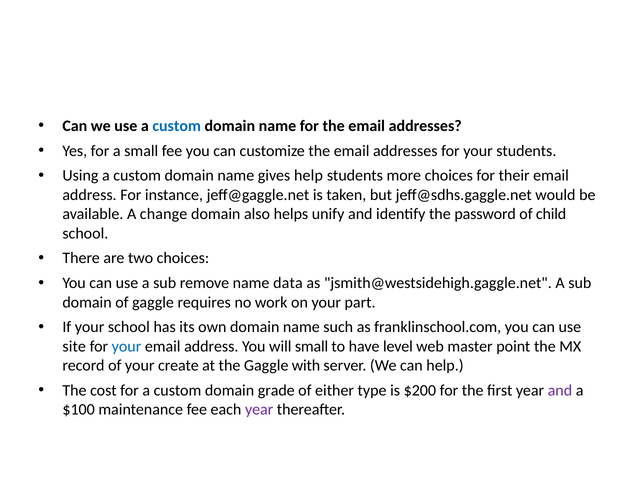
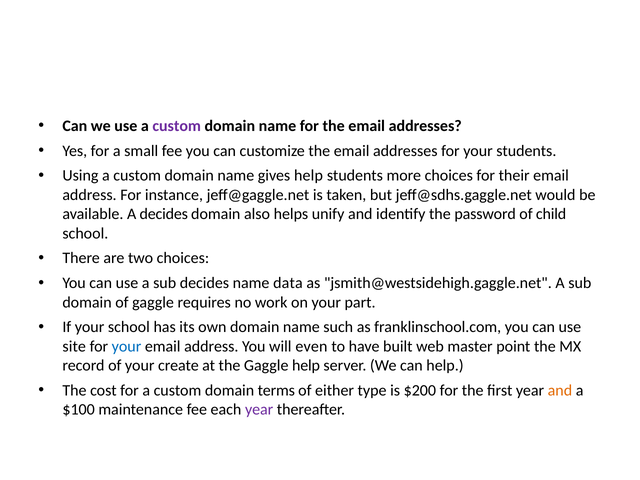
custom colour: blue -> purple (177, 126)
A change: change -> decides (164, 214)
sub remove: remove -> decides (204, 283)
will small: small -> even (311, 346)
level: level -> built (398, 346)
Gaggle with: with -> help (306, 366)
grade: grade -> terms (276, 390)
and colour: purple -> orange (560, 390)
